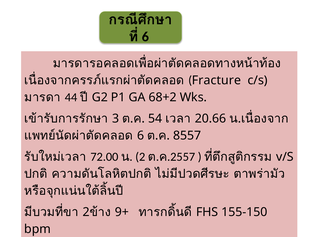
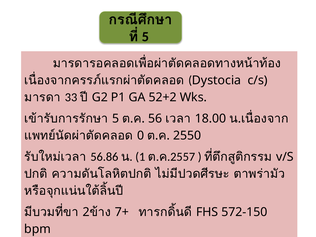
6: 6 -> 5 (145, 37)
Fracture: Fracture -> Dystocia (217, 80)
44: 44 -> 33 (71, 97)
68+2: 68+2 -> 52+2 (163, 97)
3: 3 -> 5 (116, 119)
54: 54 -> 56 (155, 119)
20.66: 20.66 -> 18.00 (211, 119)
6: 6 -> 0 (141, 136)
8557: 8557 -> 2550 (187, 136)
72.00: 72.00 -> 56.86 (104, 157)
2: 2 -> 1 (140, 157)
9+: 9+ -> 7+ (122, 212)
155-150: 155-150 -> 572-150 (244, 212)
